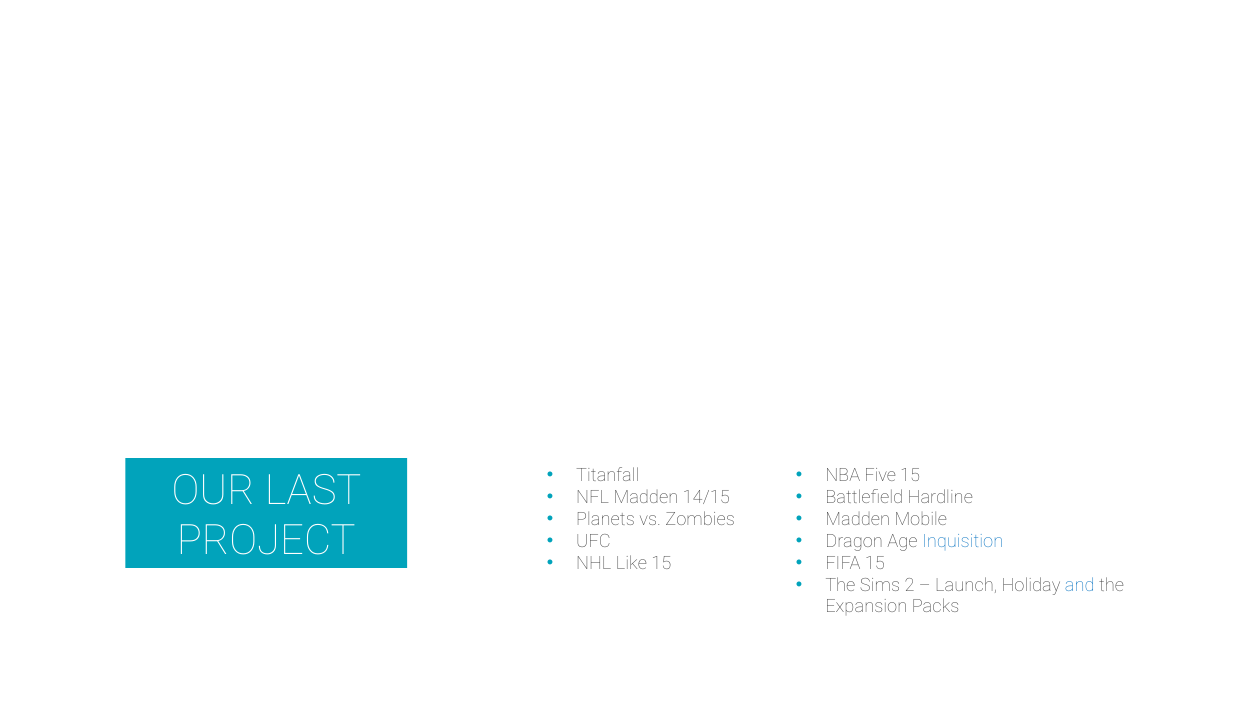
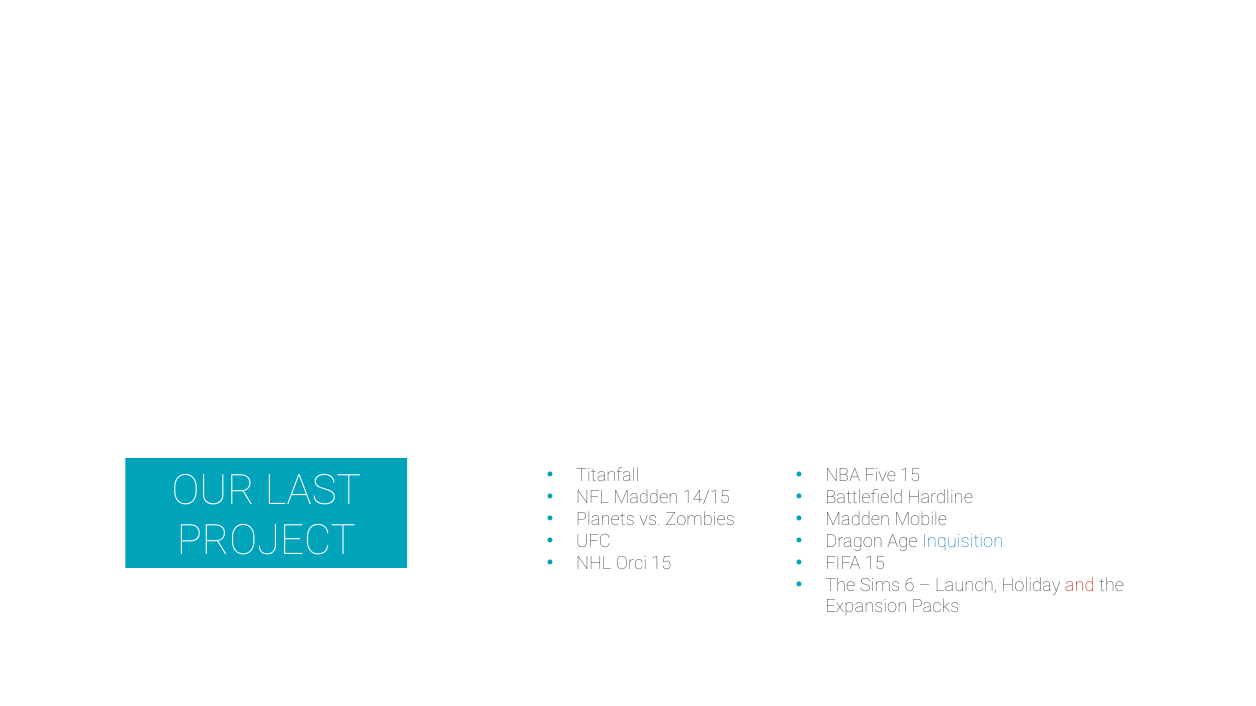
Like: Like -> Orci (632, 563)
2: 2 -> 6 (910, 585)
and colour: blue -> red (1080, 585)
